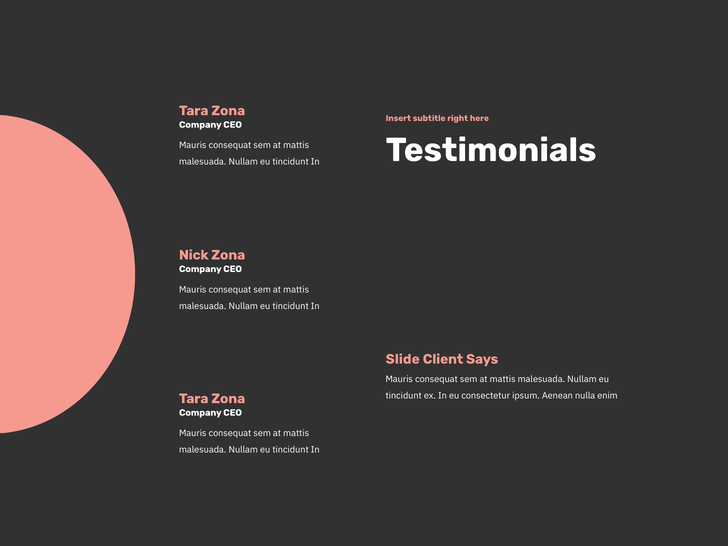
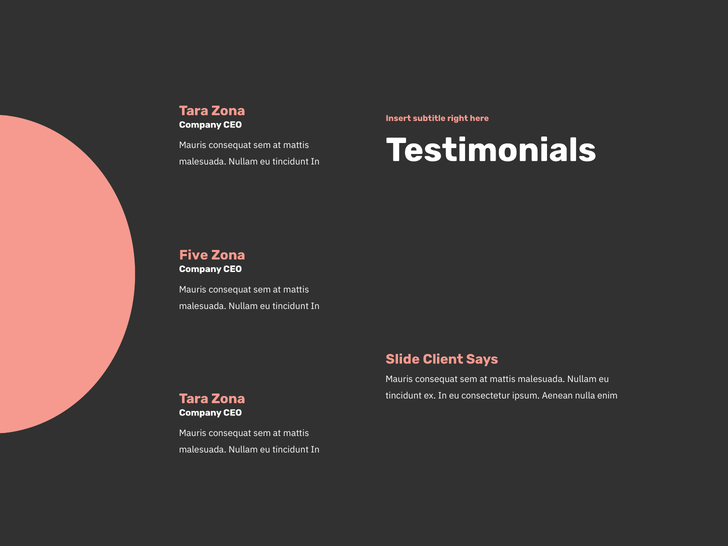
Nick: Nick -> Five (194, 255)
